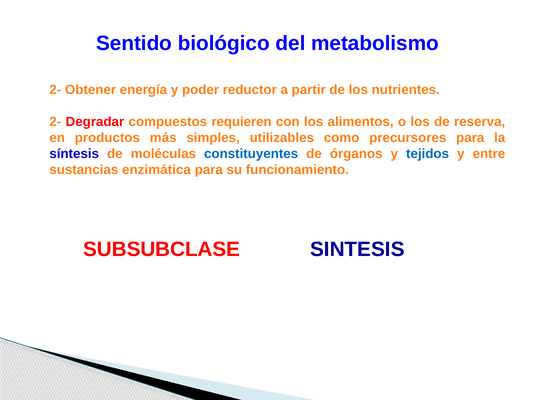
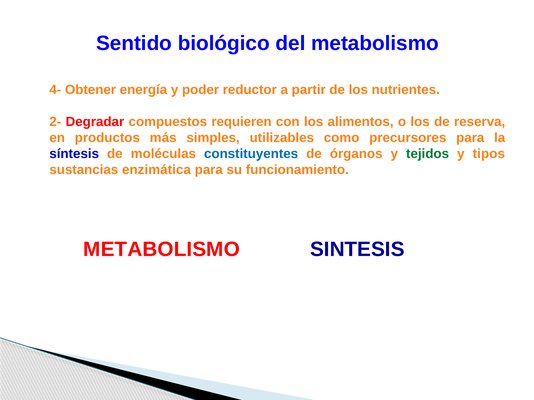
2-: 2- -> 4- (55, 90)
tejidos colour: blue -> green (428, 154)
entre: entre -> tipos (489, 154)
SUBSUBCLASE: SUBSUBCLASE -> METABOLISMO (162, 250)
